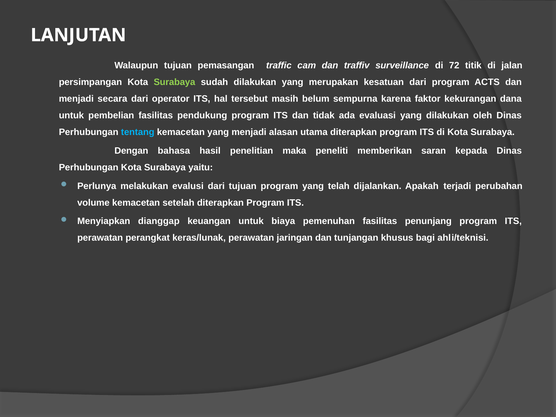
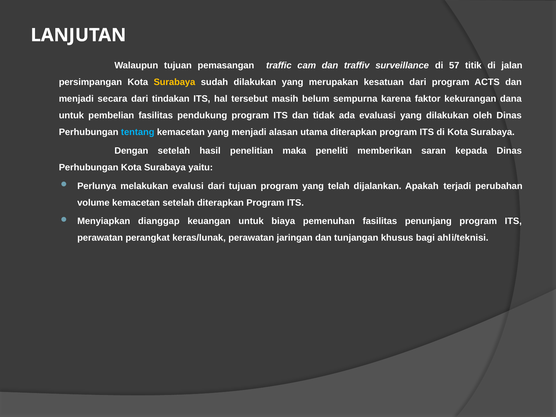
72: 72 -> 57 (454, 66)
Surabaya colour: light green -> yellow (174, 82)
operator: operator -> tindakan (171, 99)
Dengan bahasa: bahasa -> setelah (174, 151)
